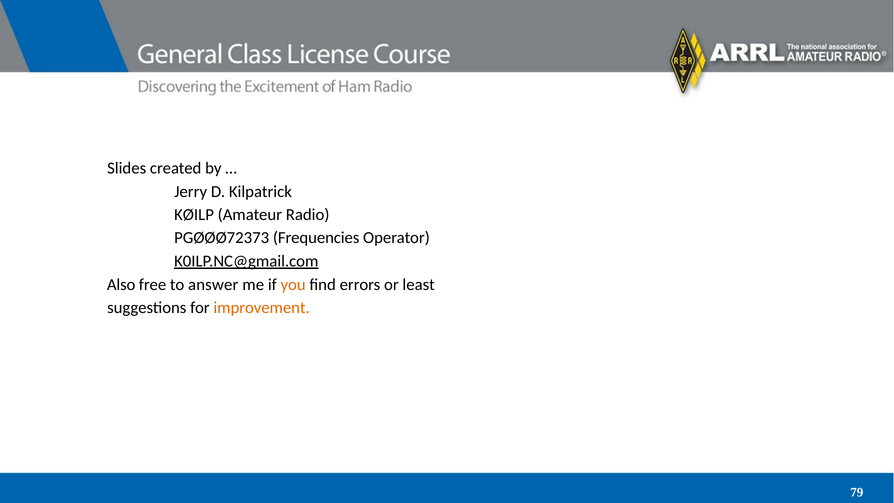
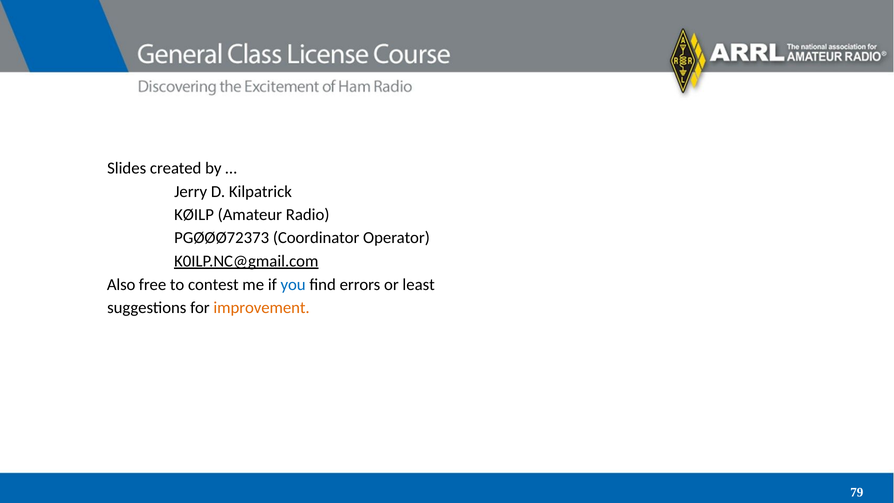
Frequencies: Frequencies -> Coordinator (316, 238)
answer: answer -> contest (213, 284)
you colour: orange -> blue (293, 284)
